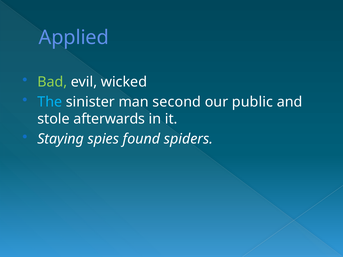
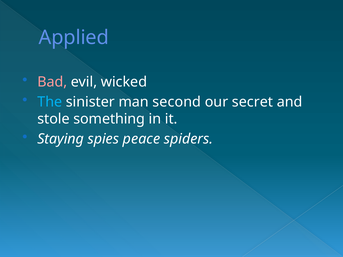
Bad colour: light green -> pink (52, 82)
public: public -> secret (252, 102)
afterwards: afterwards -> something (109, 119)
found: found -> peace (141, 139)
